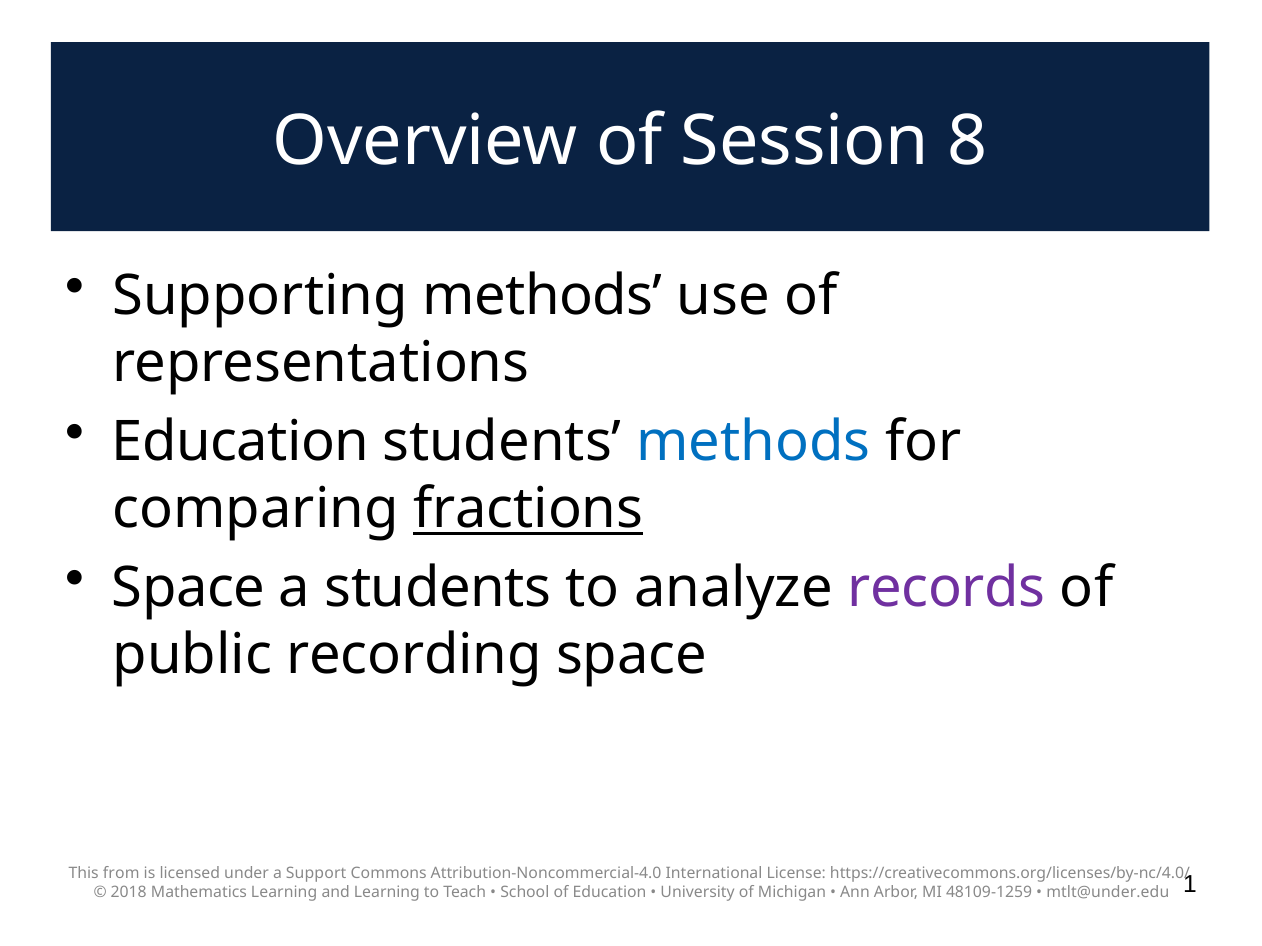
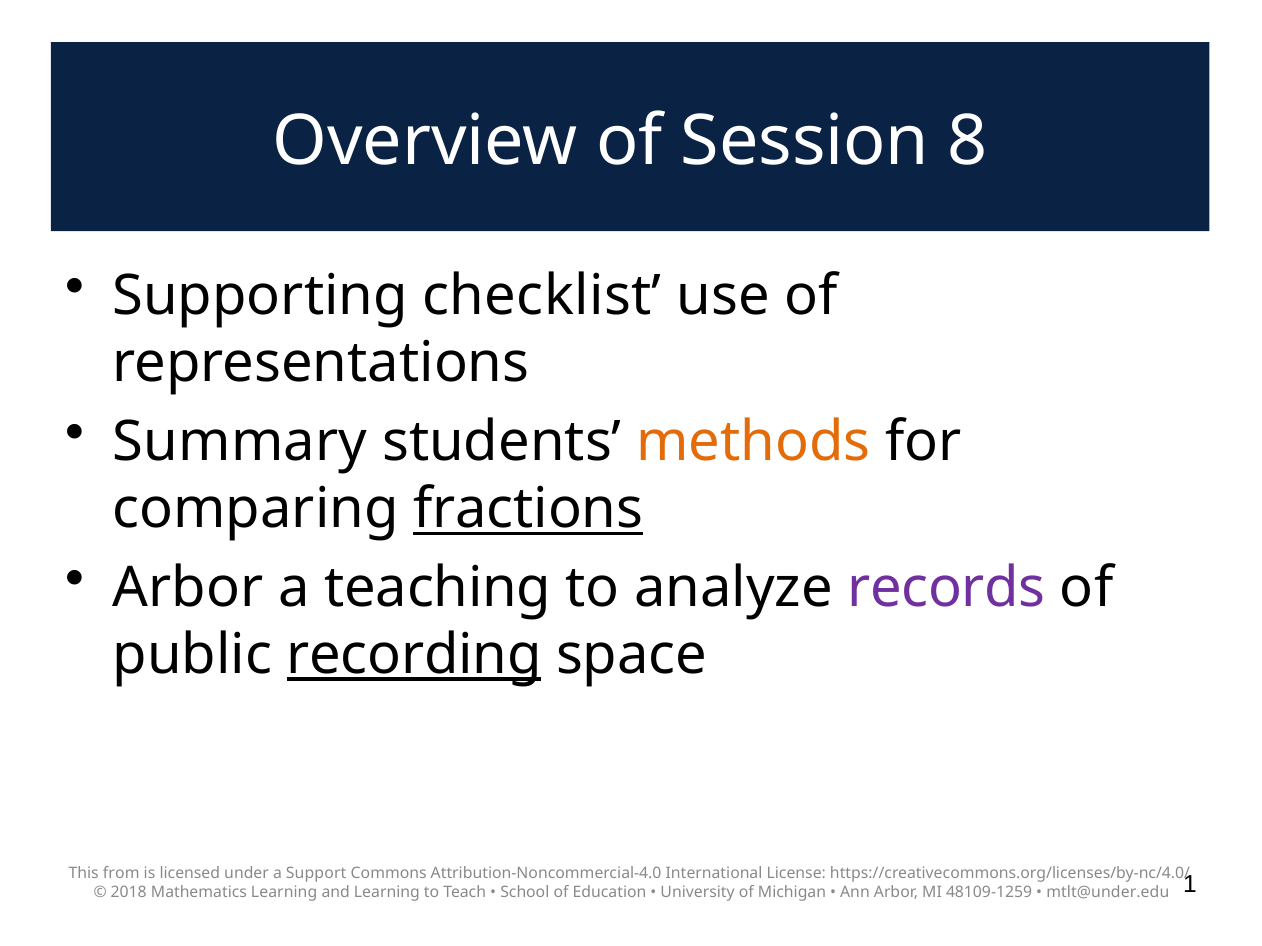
Supporting methods: methods -> checklist (542, 296)
Education: Education -> Summary (240, 442)
methods colour: blue -> orange (754, 442)
Space: Space -> Arbor (188, 588)
a students: students -> teaching (438, 588)
recording underline: none -> present (414, 655)
